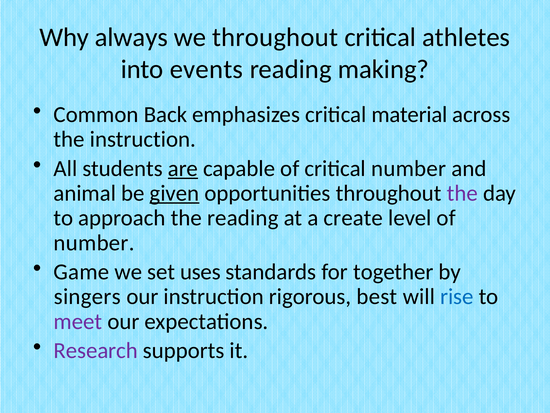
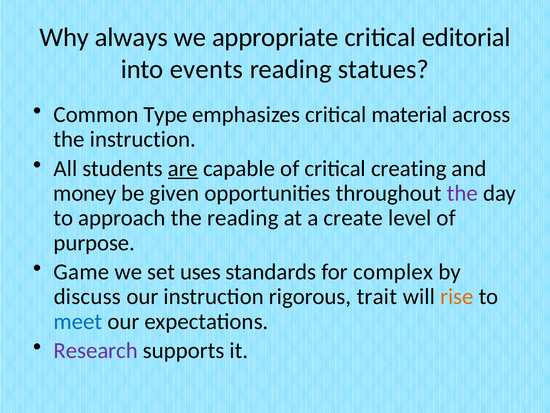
we throughout: throughout -> appropriate (275, 37)
athletes: athletes -> editorial (466, 37)
making: making -> statues (383, 69)
Back: Back -> Type (166, 114)
critical number: number -> creating (409, 168)
animal: animal -> money (85, 193)
given underline: present -> none (174, 193)
number: number -> purpose (94, 242)
together: together -> complex (393, 272)
singers: singers -> discuss (87, 296)
best: best -> trait (377, 296)
rise colour: blue -> orange (457, 296)
meet colour: purple -> blue (78, 321)
